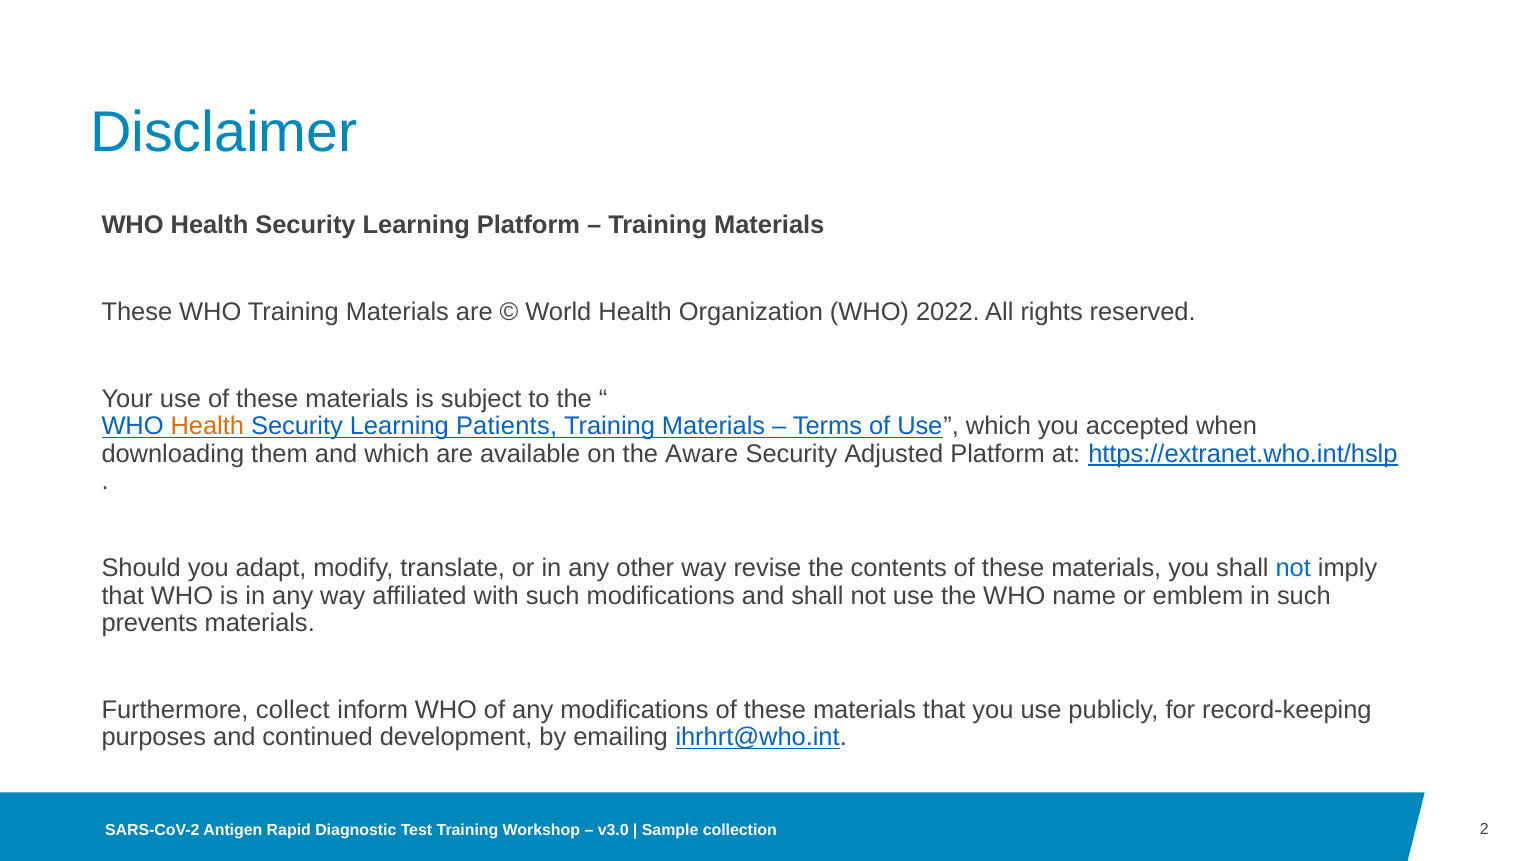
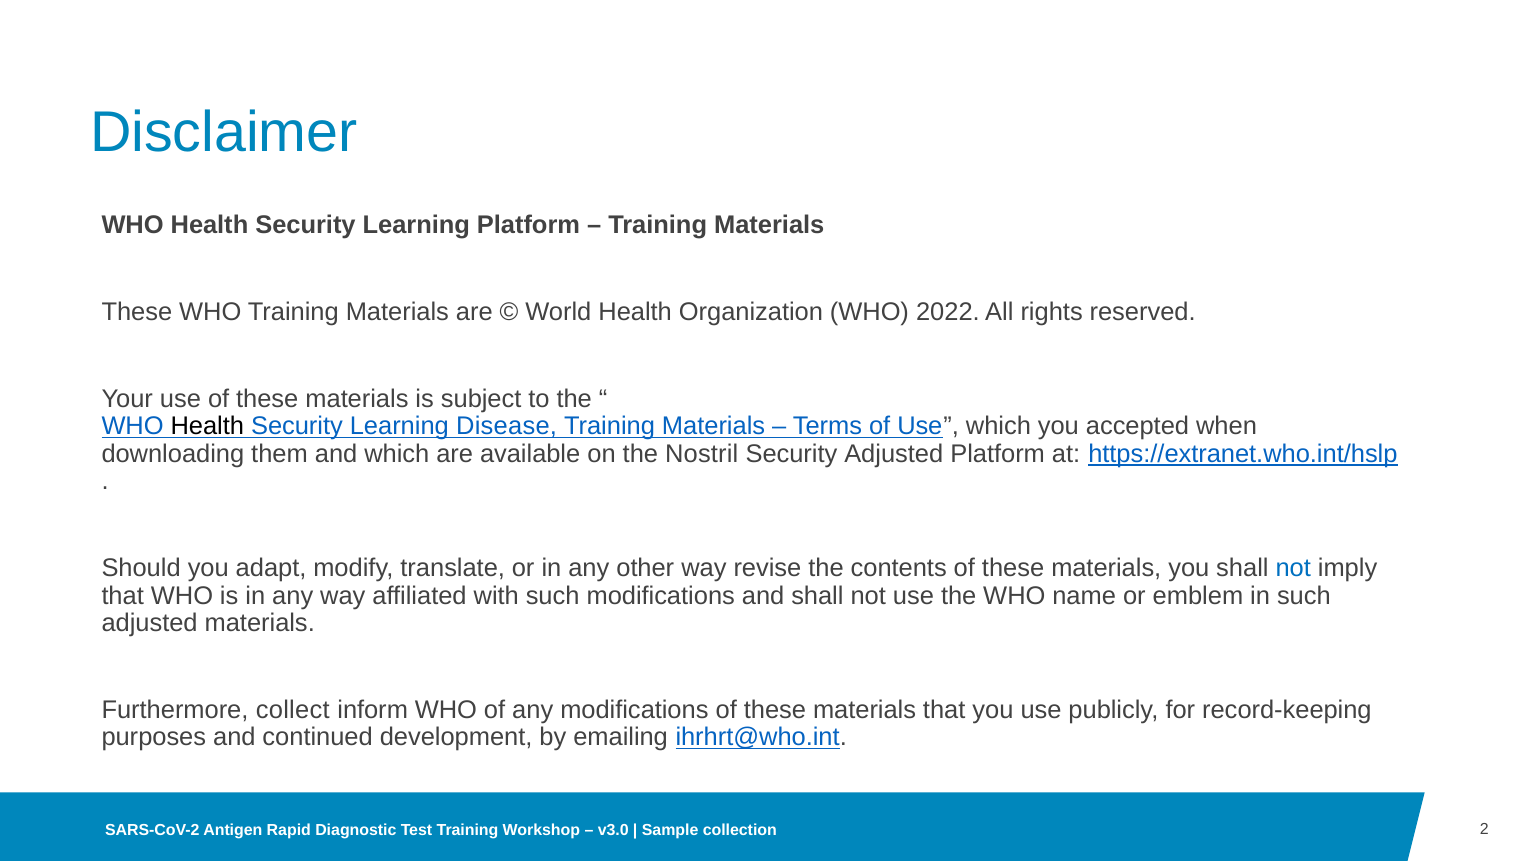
Health colour: orange -> black (207, 426)
Patients: Patients -> Disease (507, 426)
Aware: Aware -> Nostril (702, 454)
prevents: prevents -> adjusted (150, 623)
